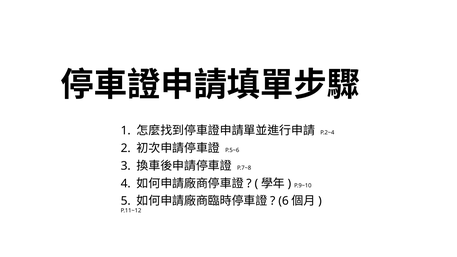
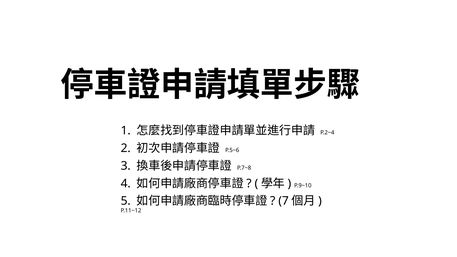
6: 6 -> 7 (284, 201)
